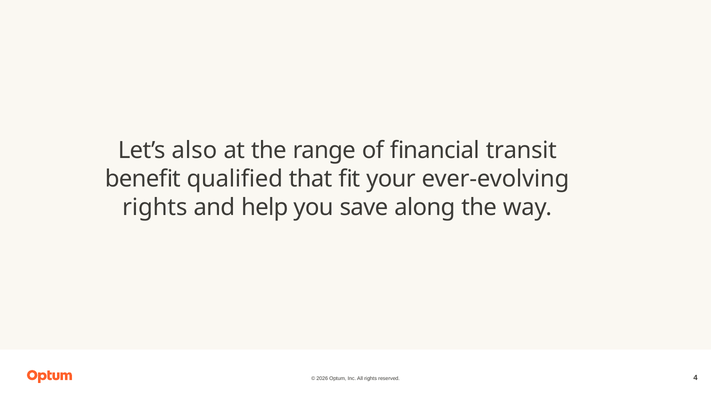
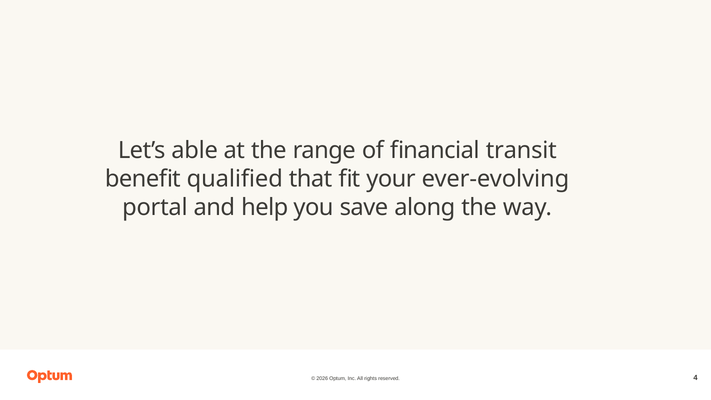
also: also -> able (195, 150)
rights: rights -> portal (155, 207)
